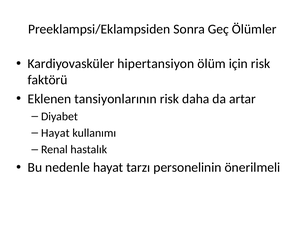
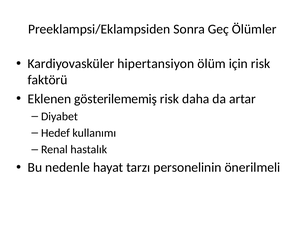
tansiyonlarının: tansiyonlarının -> gösterilememiş (116, 99)
Hayat: Hayat -> Hedef (55, 133)
